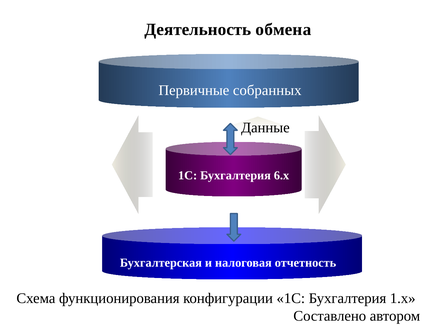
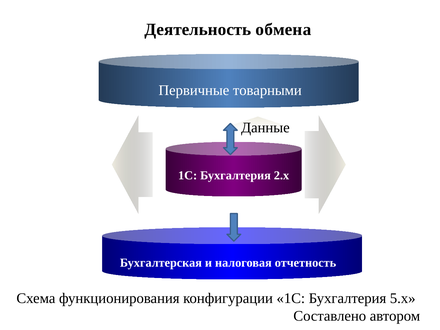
собранных: собранных -> товарными (267, 90)
6.х: 6.х -> 2.х (281, 175)
1.х: 1.х -> 5.х (403, 298)
